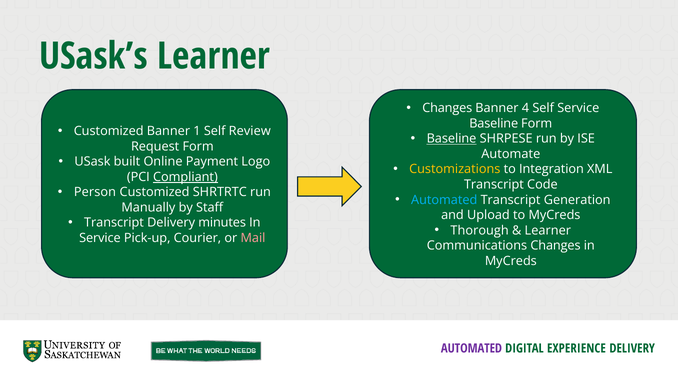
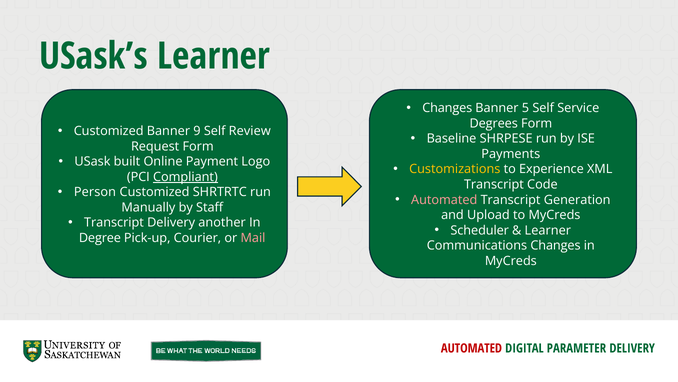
4: 4 -> 5 (525, 108)
Baseline: Baseline -> Degrees (494, 123)
1: 1 -> 9 (197, 131)
Baseline underline: present -> none (452, 139)
Automate: Automate -> Payments (511, 154)
Integration: Integration -> Experience (551, 169)
Automated colour: light blue -> pink (444, 200)
minutes: minutes -> another (222, 222)
Thorough: Thorough -> Scheduler (480, 230)
Service: Service -> Degree (100, 238)
AUTOMATED colour: purple -> red (472, 348)
EXPERIENCE: EXPERIENCE -> PARAMETER (576, 348)
